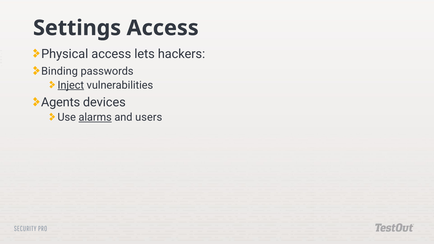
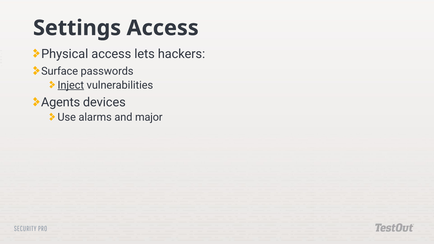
Binding: Binding -> Surface (60, 71)
alarms underline: present -> none (95, 117)
users: users -> major (149, 117)
